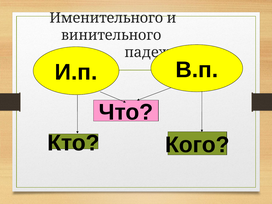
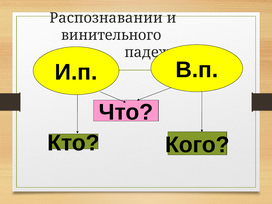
Именительного: Именительного -> Распознавании (106, 18)
